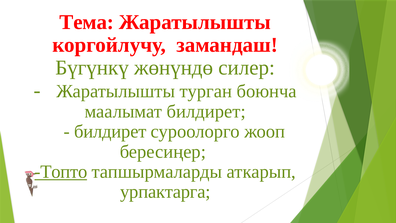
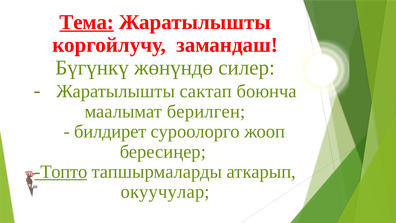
Тема underline: none -> present (87, 22)
турган: турган -> сактап (206, 91)
маалымат билдирет: билдирет -> берилген (206, 111)
урпактарга: урпактарга -> окуучулар (165, 192)
